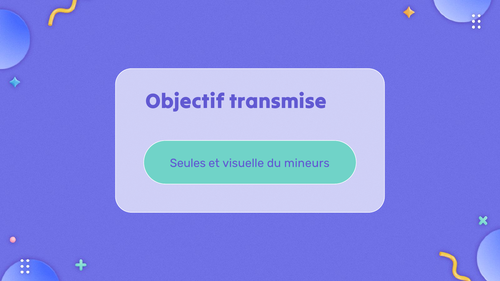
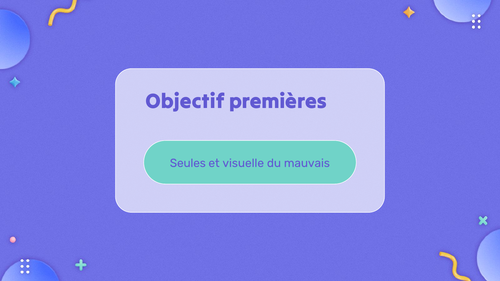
transmise: transmise -> premières (278, 101)
mineurs: mineurs -> mauvais (307, 163)
